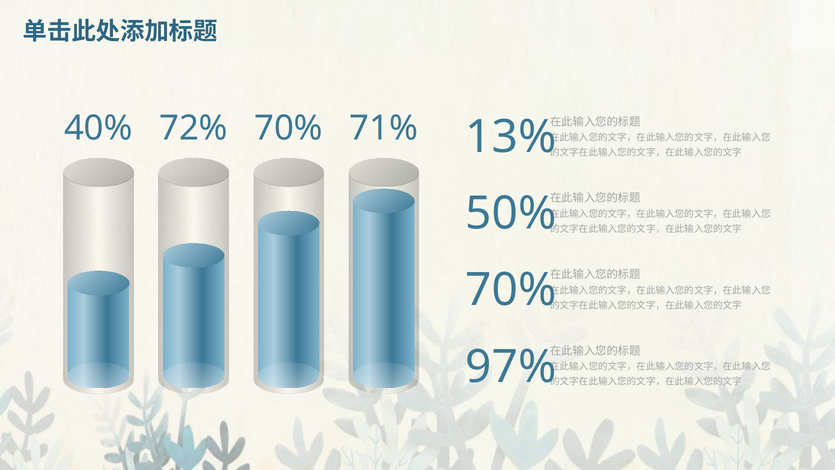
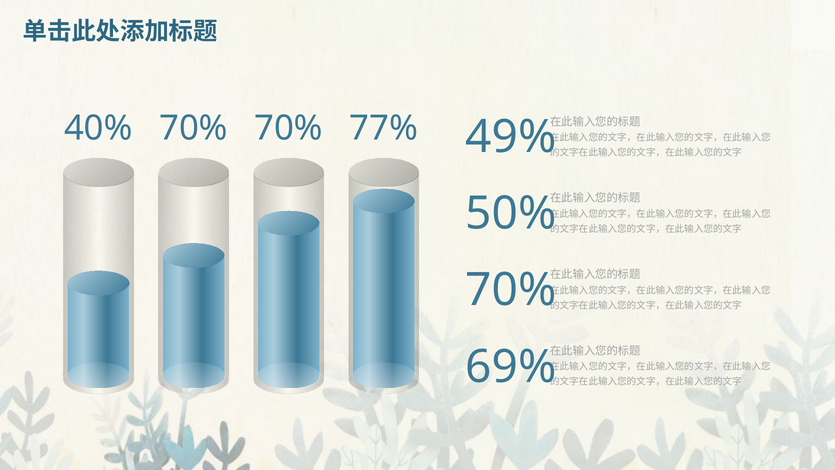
72%: 72% -> 70% (193, 128)
71%: 71% -> 77% (384, 128)
13%: 13% -> 49% (511, 137)
97%: 97% -> 69% (511, 367)
